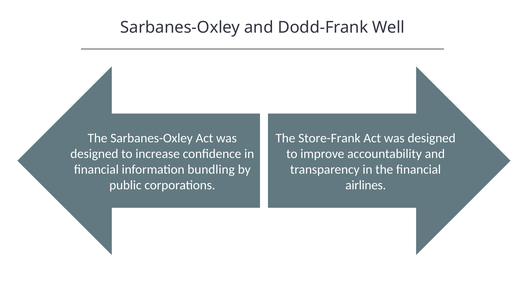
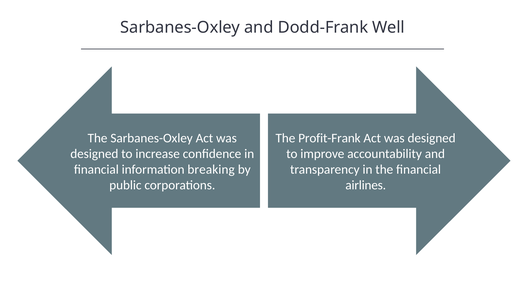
Store-Frank: Store-Frank -> Profit-Frank (329, 138)
bundling: bundling -> breaking (211, 170)
